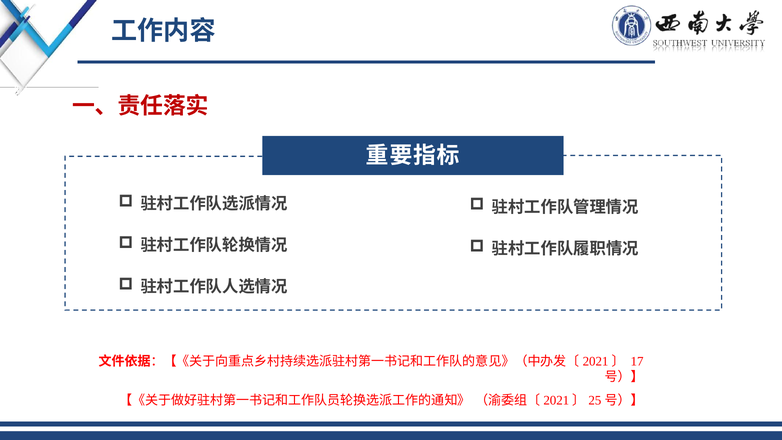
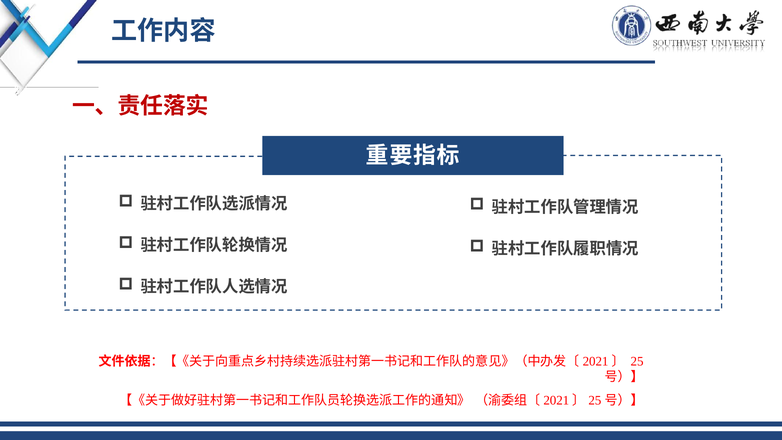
17: 17 -> 25 (637, 361)
